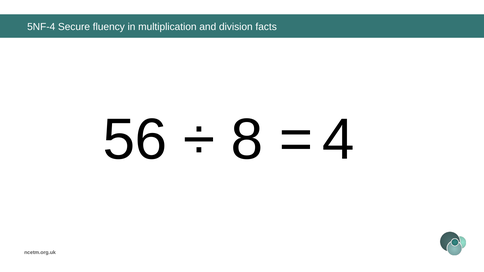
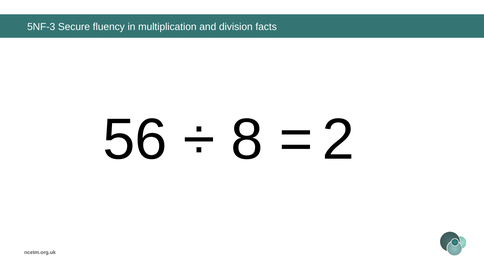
5NF-4: 5NF-4 -> 5NF-3 (41, 27)
4: 4 -> 2 (338, 140)
